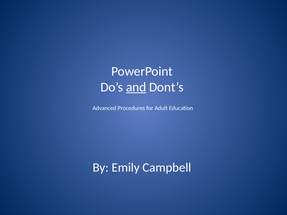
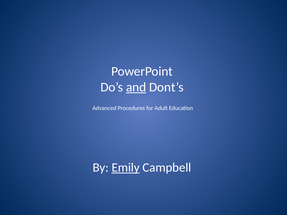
Emily underline: none -> present (126, 168)
